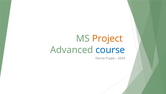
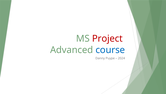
Project colour: orange -> red (107, 38)
